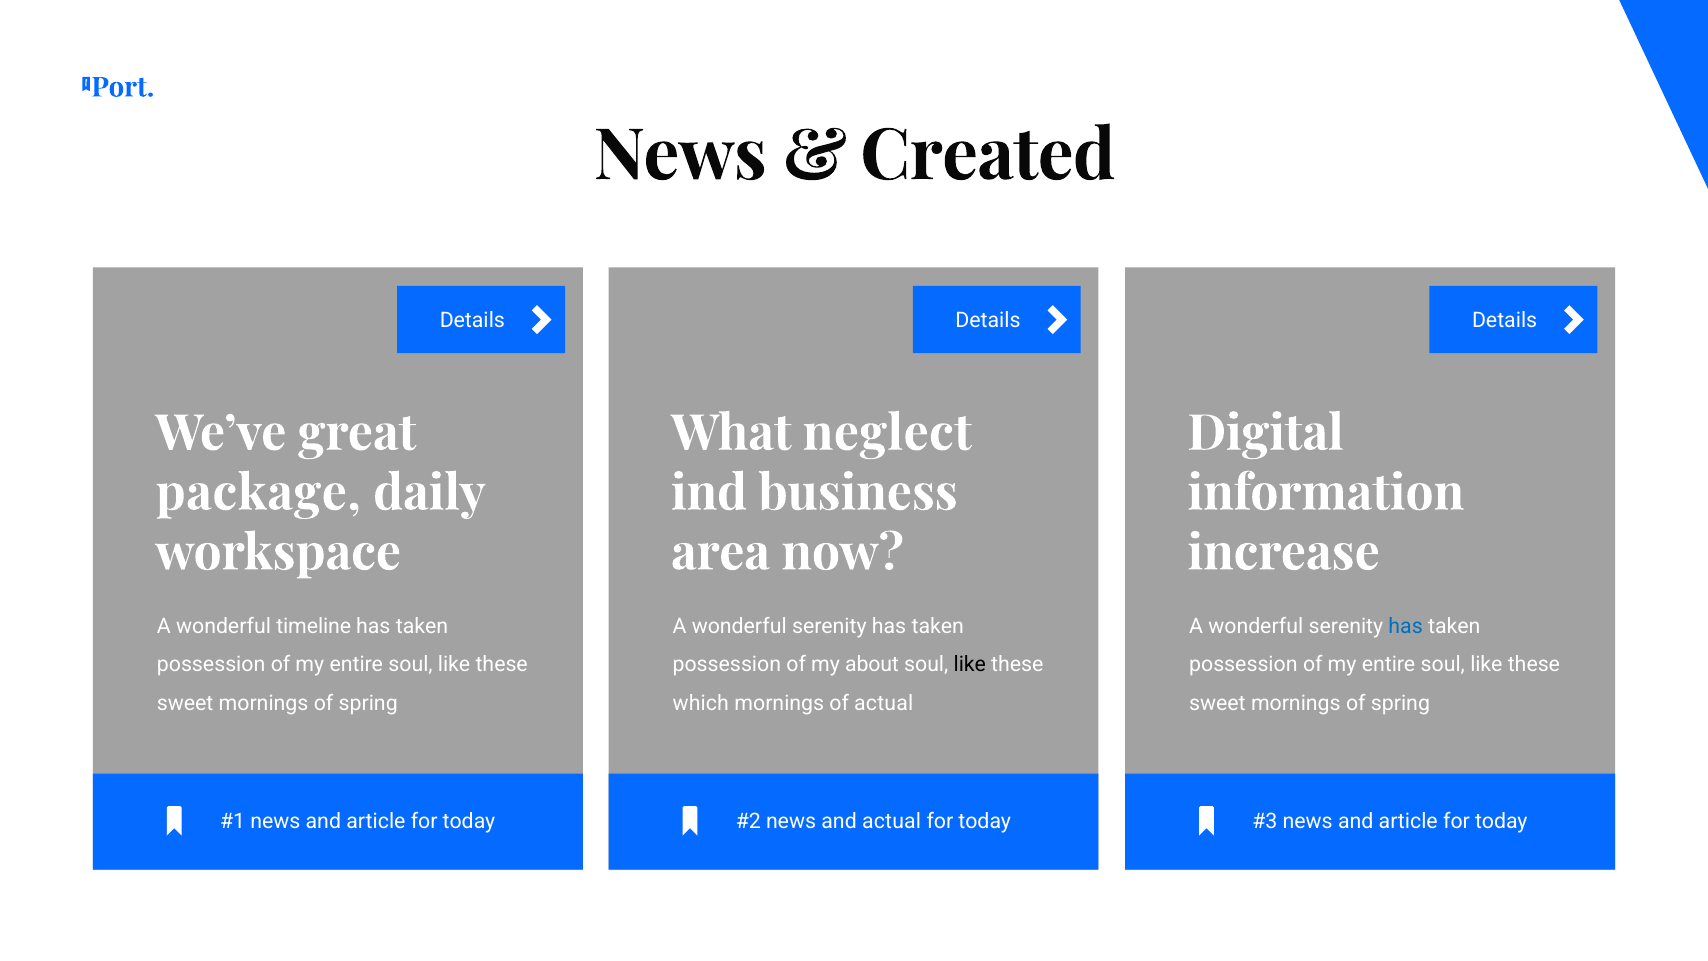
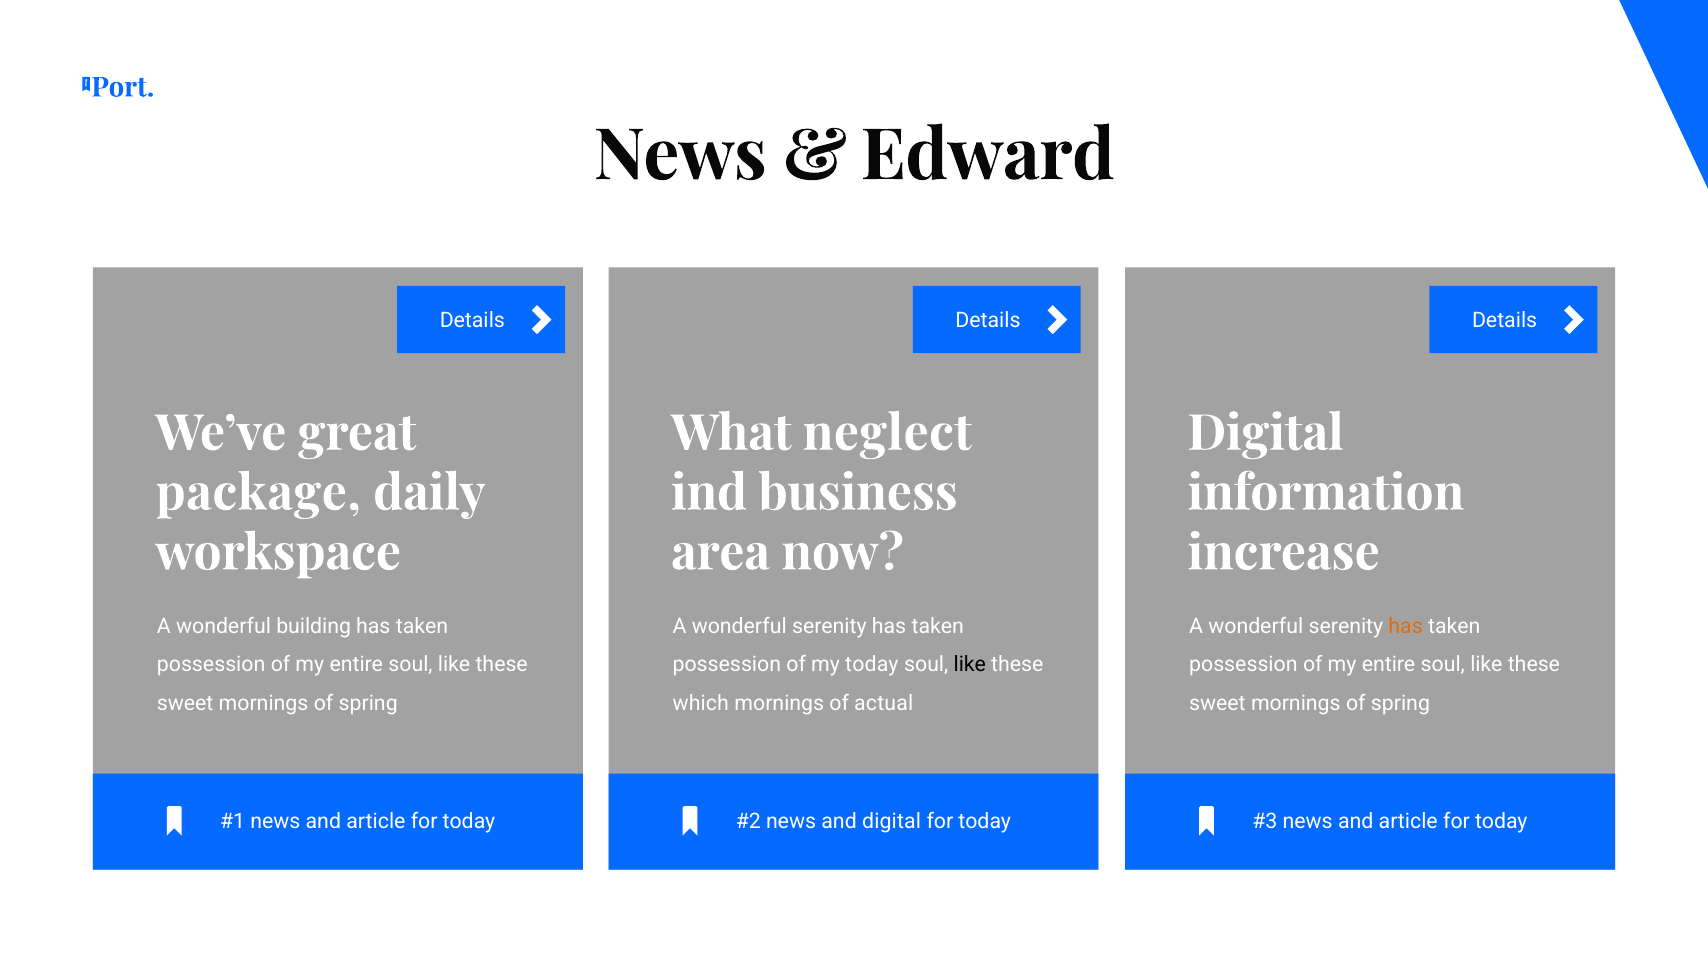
Created: Created -> Edward (988, 156)
timeline: timeline -> building (314, 626)
has colour: blue -> orange (1406, 626)
my about: about -> today (872, 665)
and actual: actual -> digital (892, 822)
